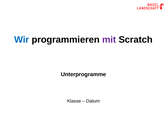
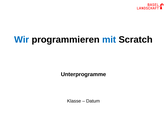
mit colour: purple -> blue (109, 40)
